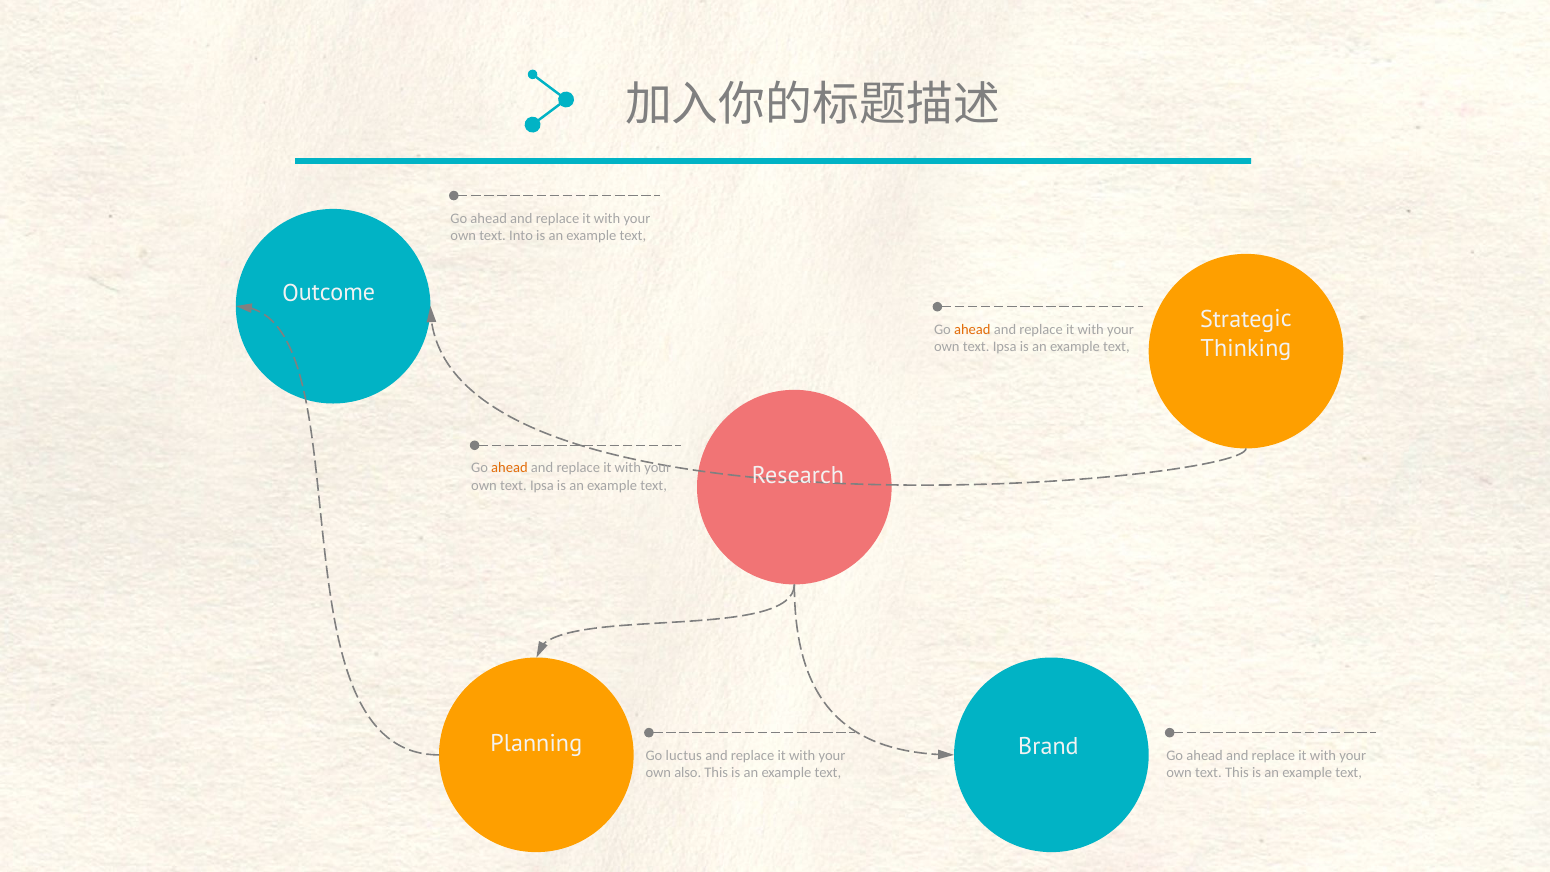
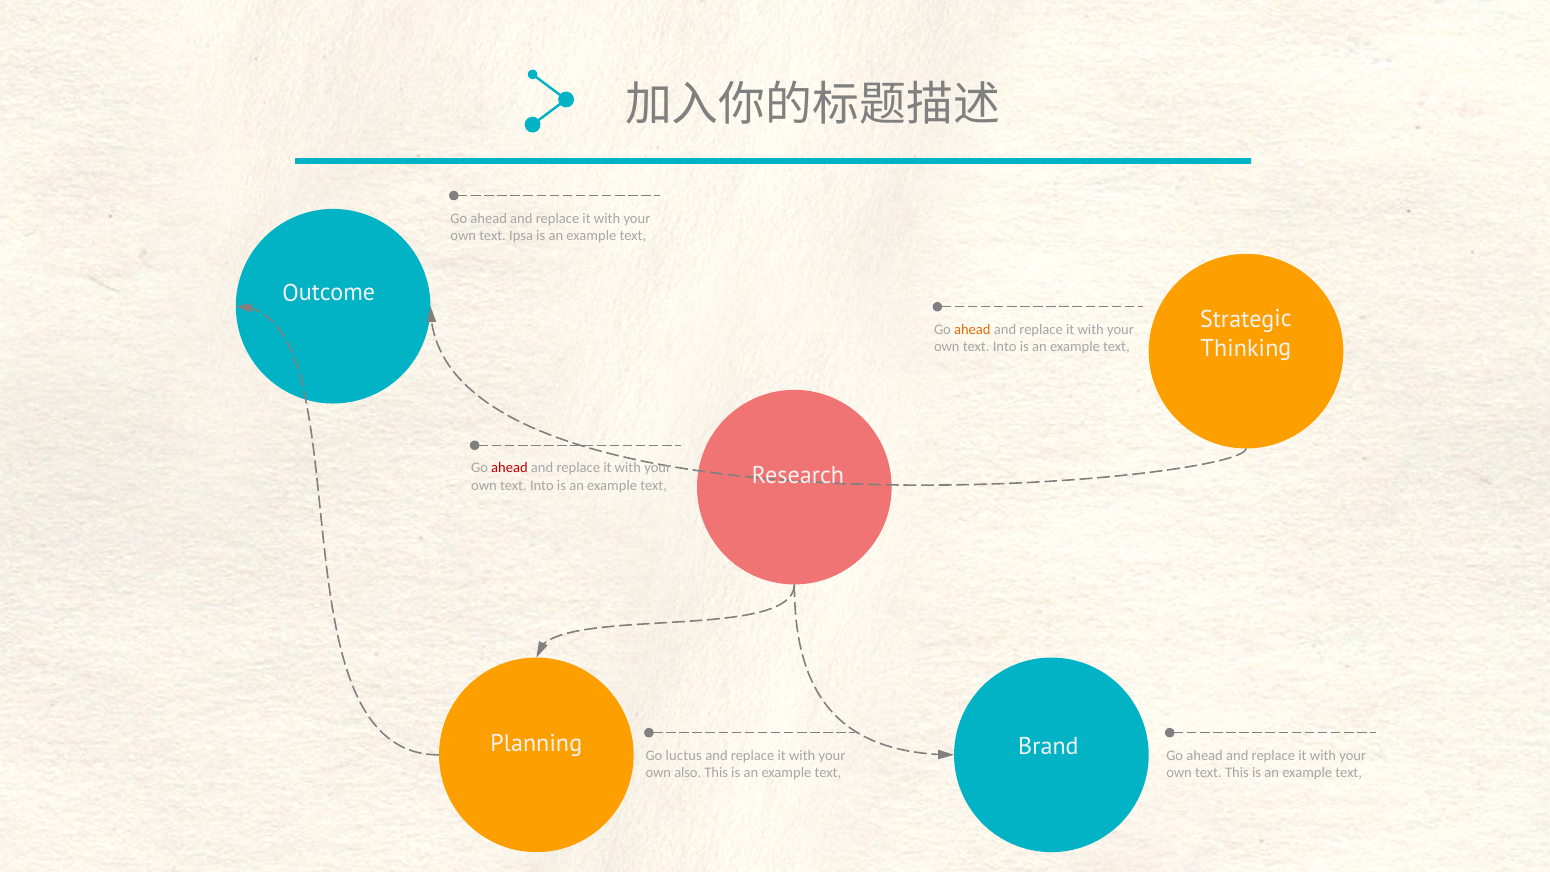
Into: Into -> Ipsa (521, 236)
Ipsa: Ipsa -> Into (1005, 347)
ahead colour: orange -> red (509, 468)
Ipsa: Ipsa -> Into (542, 486)
